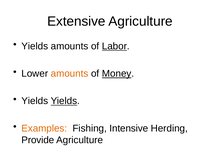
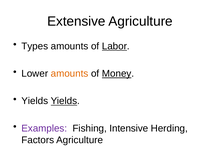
Yields: Yields -> Types (35, 46)
Examples colour: orange -> purple (44, 128)
Provide: Provide -> Factors (38, 140)
